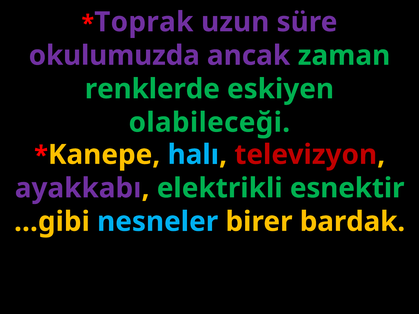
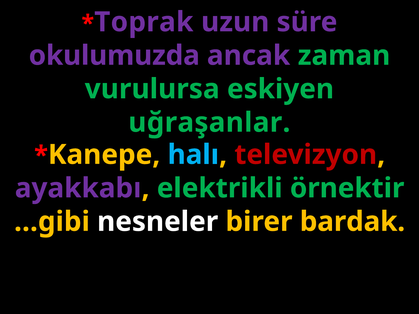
renklerde: renklerde -> vurulursa (152, 89)
olabileceği: olabileceği -> uğraşanlar (209, 123)
esnektir: esnektir -> örnektir (347, 188)
nesneler colour: light blue -> white (158, 222)
